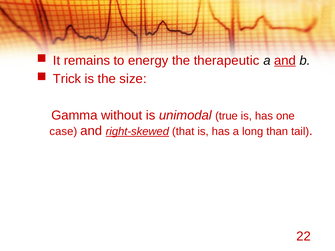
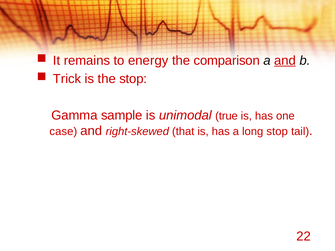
therapeutic: therapeutic -> comparison (227, 61)
the size: size -> stop (133, 79)
without: without -> sample (122, 115)
right-skewed underline: present -> none (137, 132)
long than: than -> stop (277, 132)
